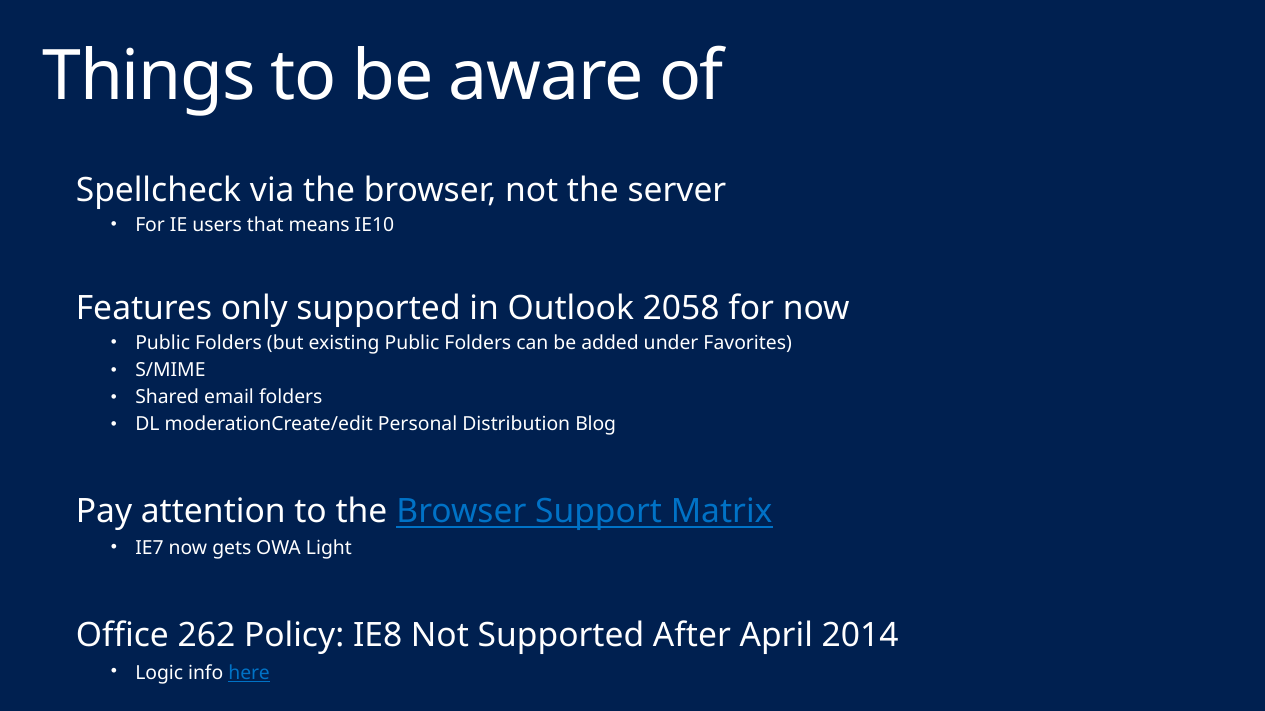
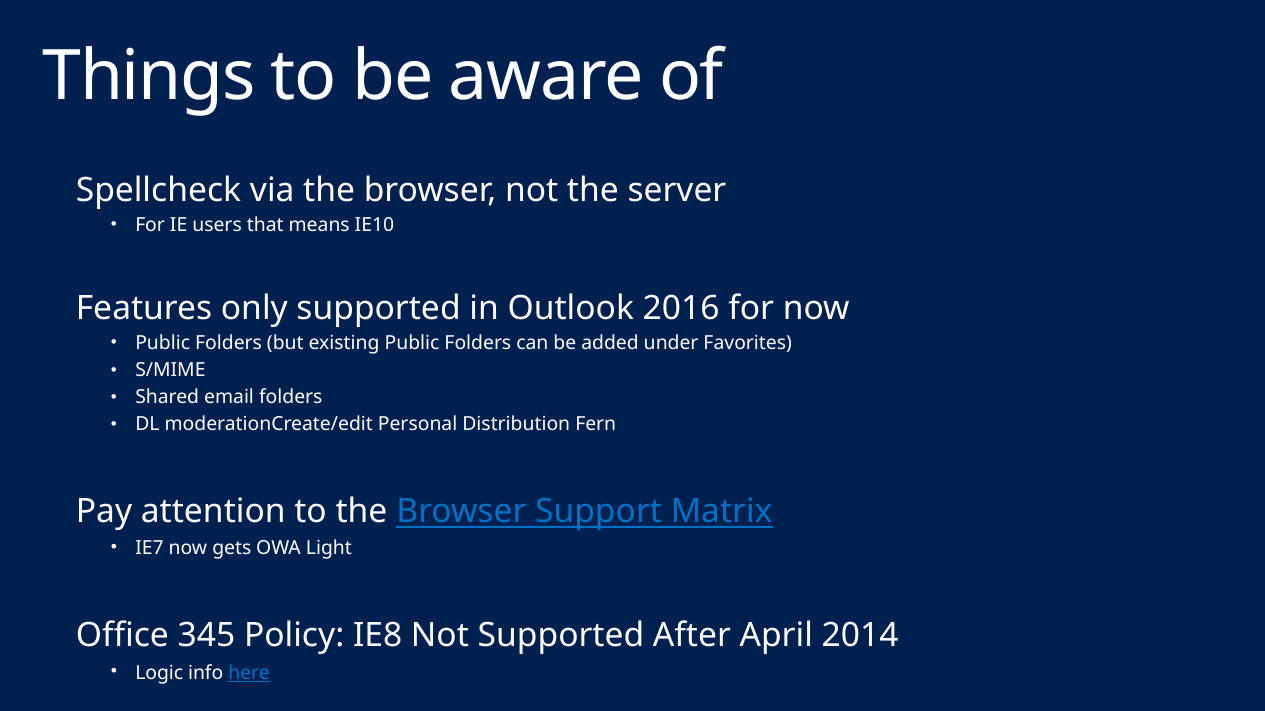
2058: 2058 -> 2016 (681, 309)
Blog: Blog -> Fern (596, 425)
262: 262 -> 345 (206, 636)
